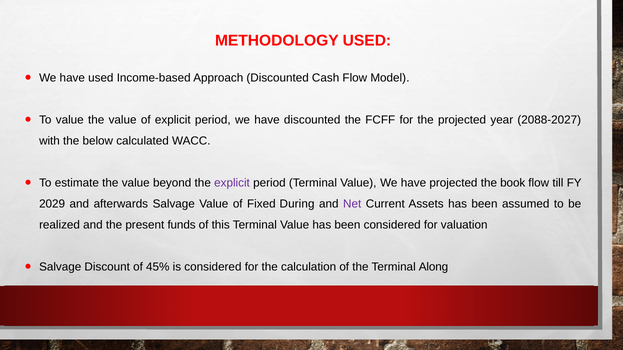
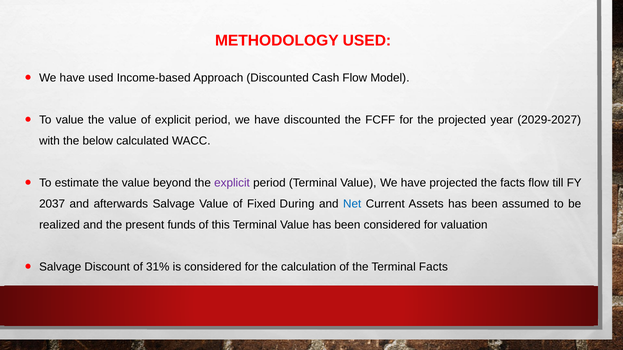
2088-2027: 2088-2027 -> 2029-2027 (549, 120)
the book: book -> facts (513, 183)
2029: 2029 -> 2037 (52, 204)
Net colour: purple -> blue (352, 204)
45%: 45% -> 31% (158, 267)
Terminal Along: Along -> Facts (433, 267)
